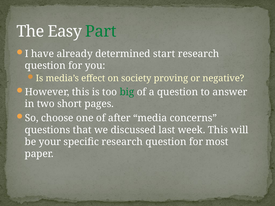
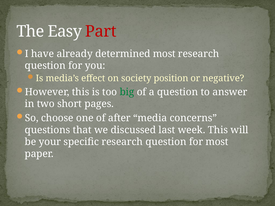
Part colour: green -> red (101, 31)
determined start: start -> most (164, 54)
proving: proving -> position (171, 78)
